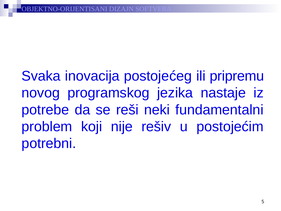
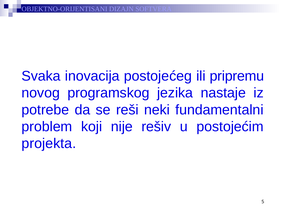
potrebni: potrebni -> projekta (49, 143)
